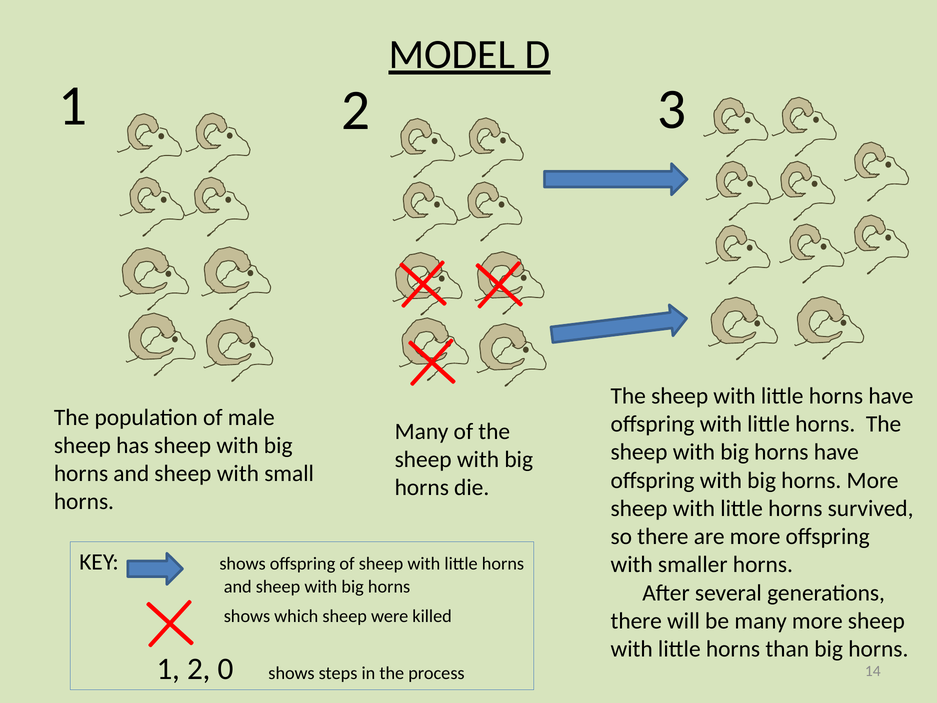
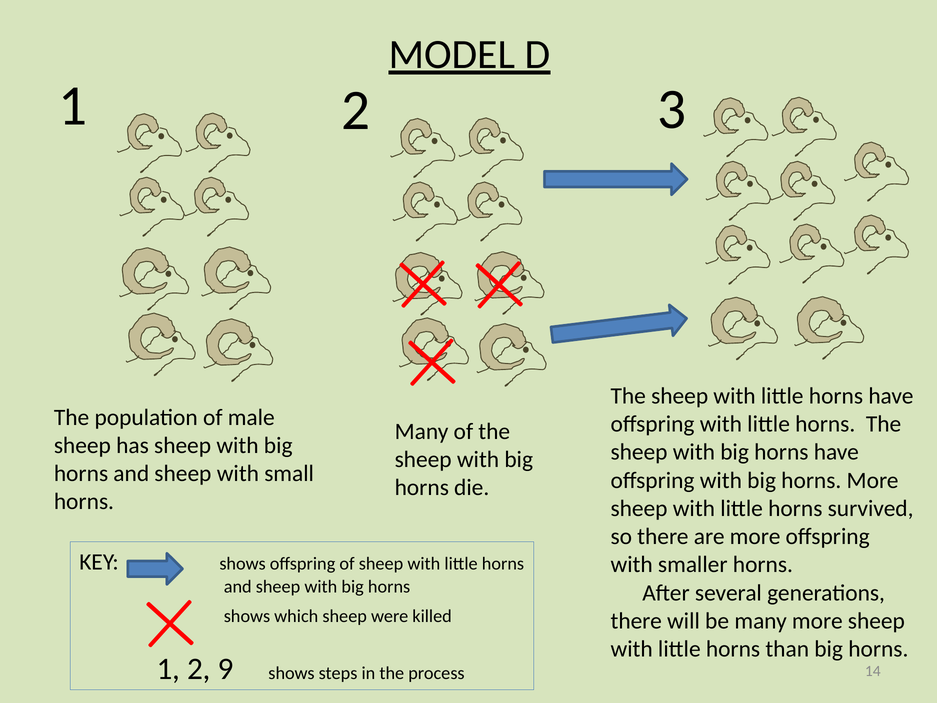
0: 0 -> 9 (226, 668)
